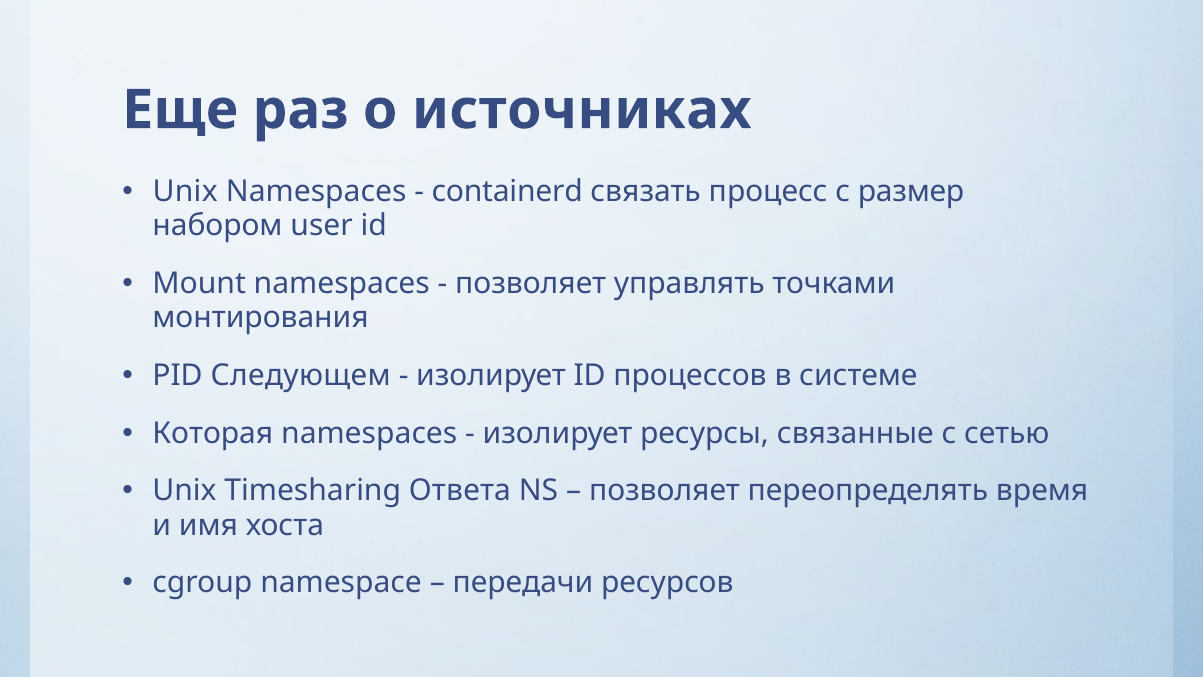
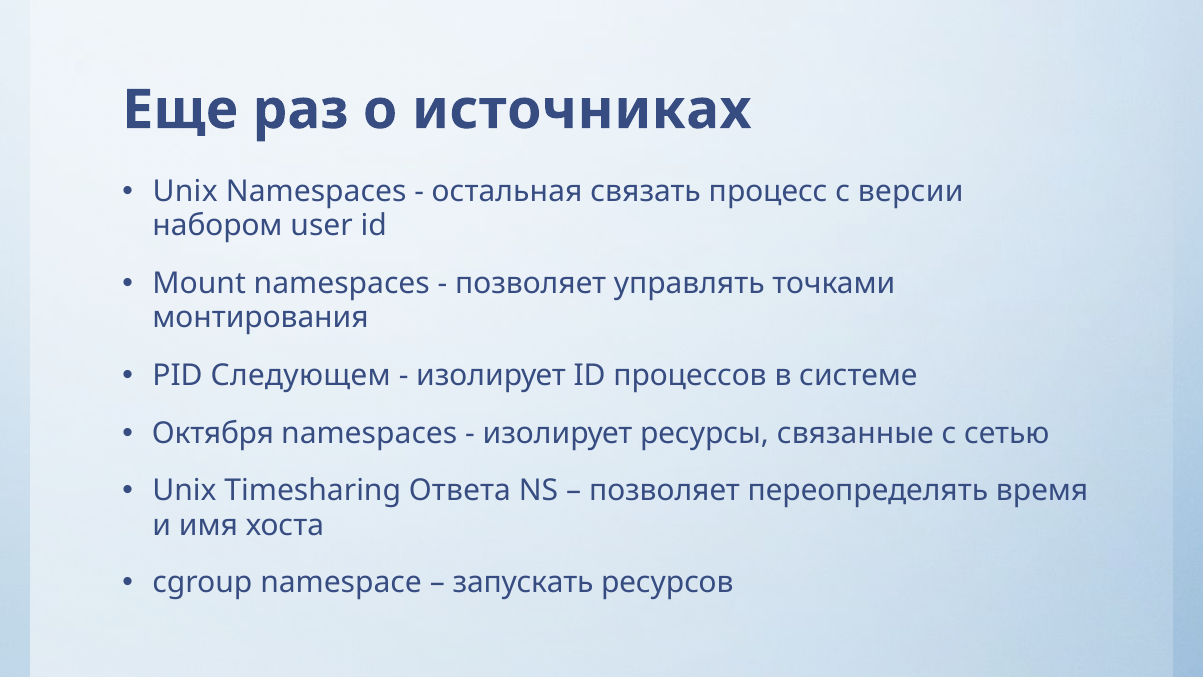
containerd: containerd -> остальная (507, 191)
размер: размер -> версии (911, 191)
Которая: Которая -> Октября (213, 433)
передачи: передачи -> запускать (523, 583)
